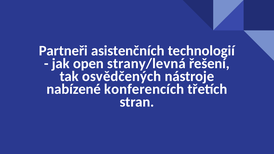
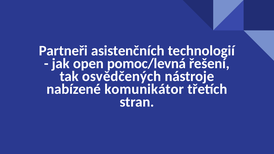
strany/levná: strany/levná -> pomoc/levná (147, 63)
konferencích: konferencích -> komunikátor (144, 89)
